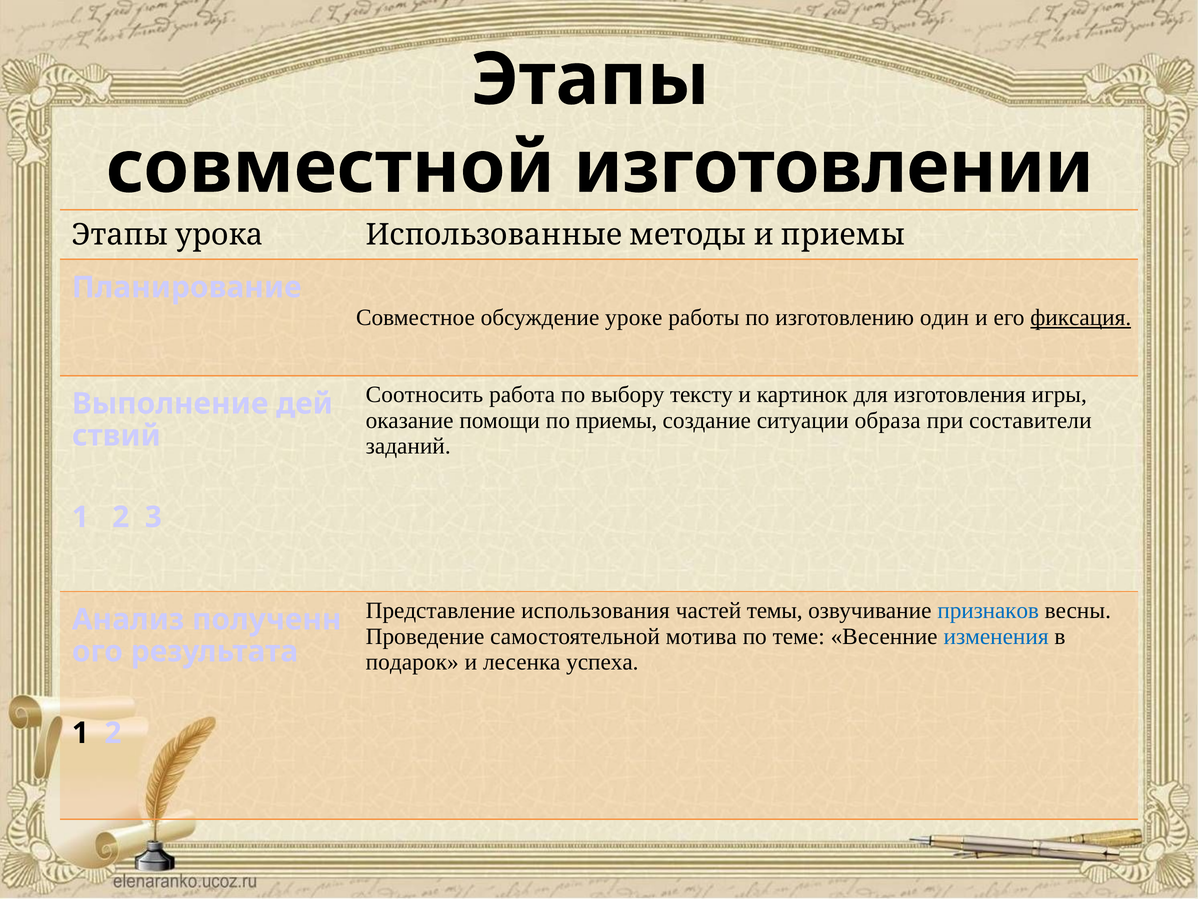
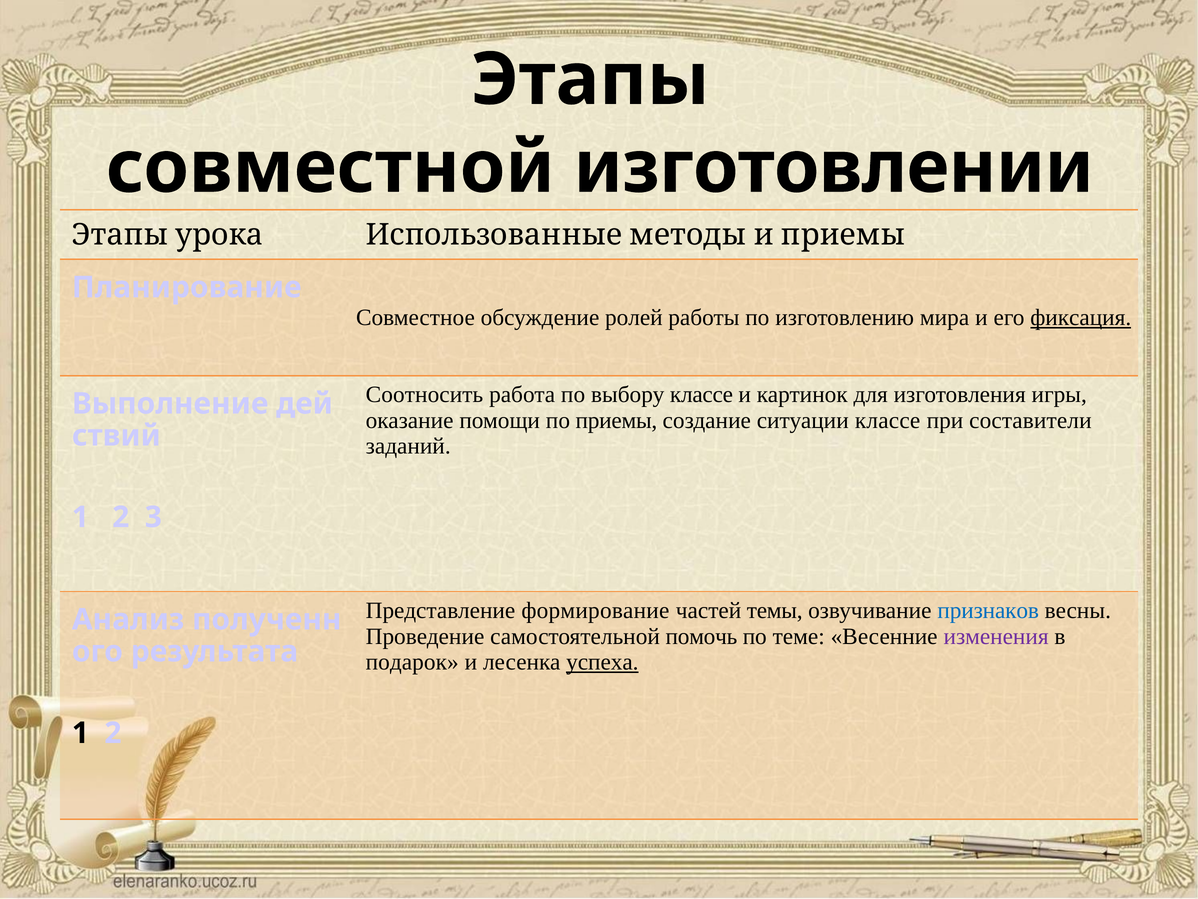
уроке: уроке -> ролей (634, 317)
один: один -> мира (945, 317)
выбору тексту: тексту -> классе (701, 394)
ситуации образа: образа -> классе (888, 420)
использования: использования -> формирование (595, 610)
мотива: мотива -> помочь (701, 636)
изменения colour: blue -> purple (996, 636)
успеха underline: none -> present (602, 662)
